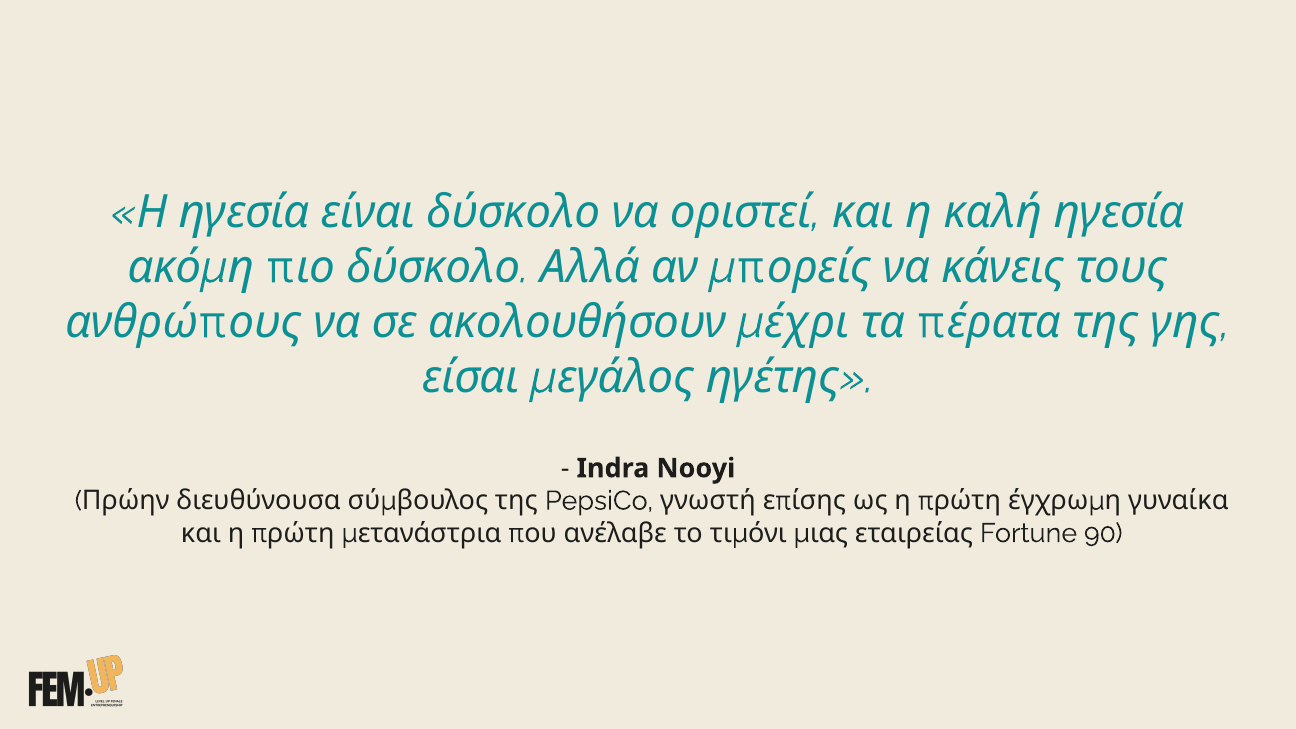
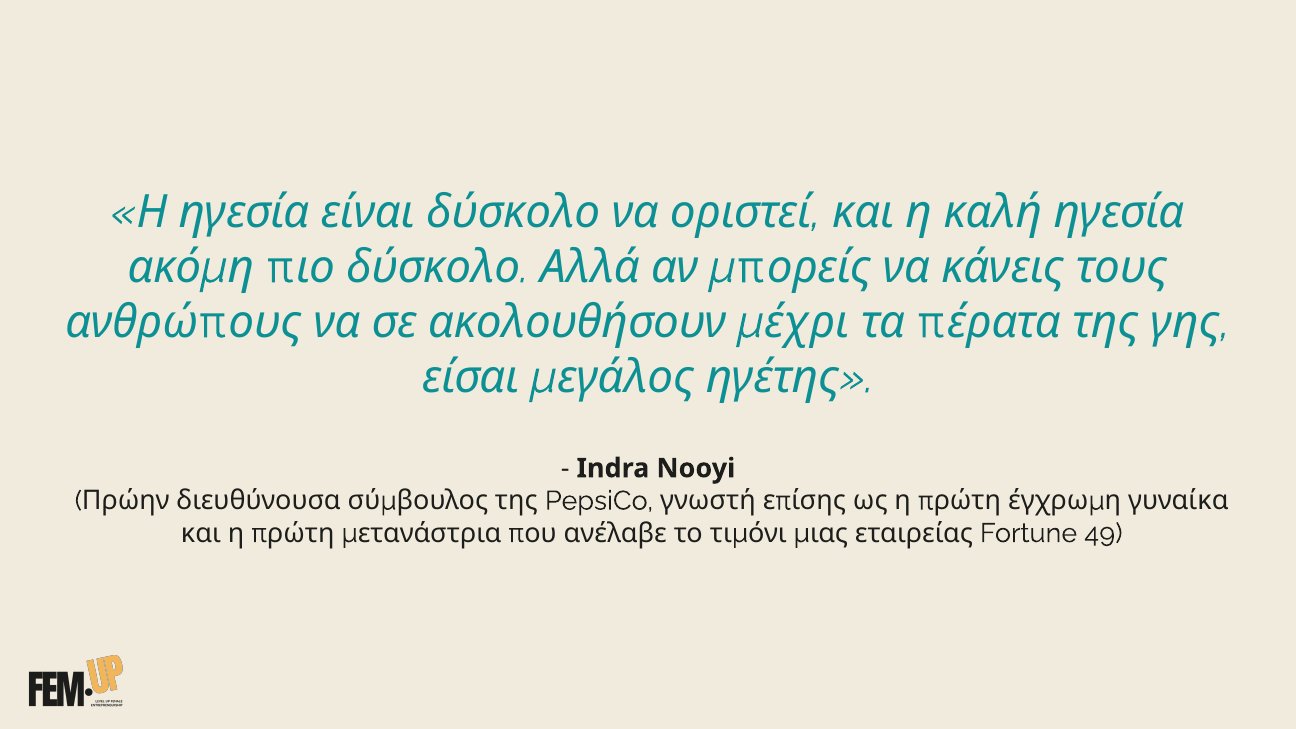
90: 90 -> 49 (1100, 533)
